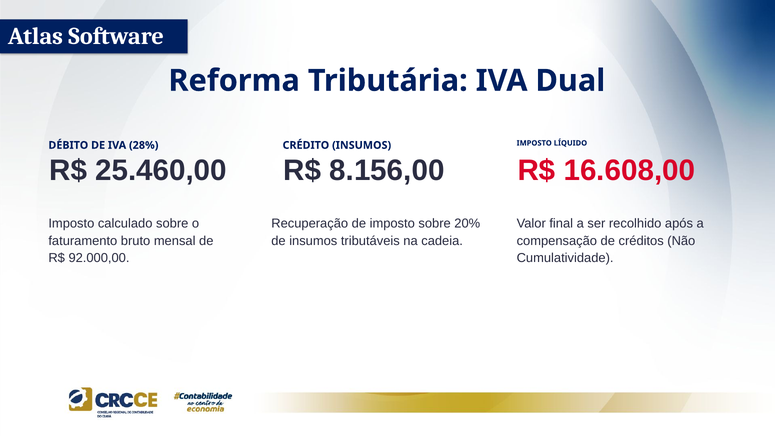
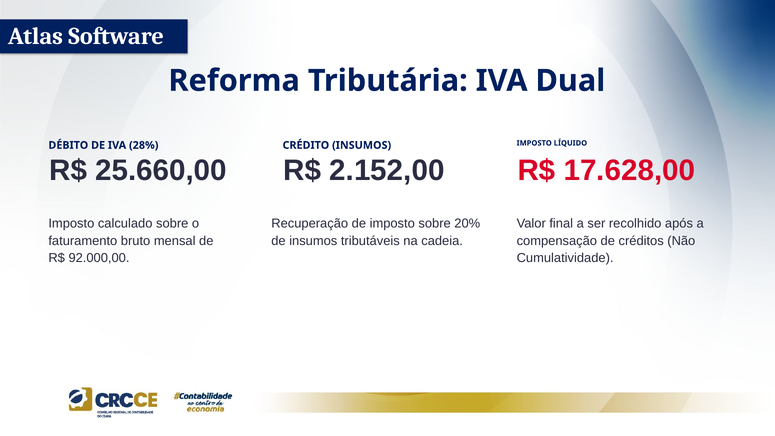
25.460,00: 25.460,00 -> 25.660,00 (161, 170)
8.156,00: 8.156,00 -> 2.152,00 (387, 170)
16.608,00: 16.608,00 -> 17.628,00 (629, 170)
